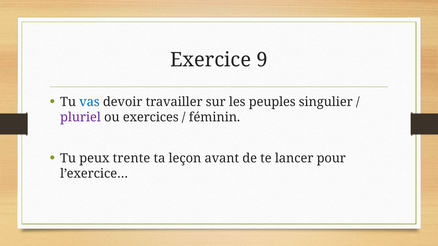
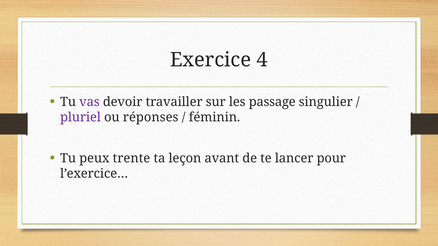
9: 9 -> 4 (262, 60)
vas colour: blue -> purple (89, 102)
peuples: peuples -> passage (272, 102)
exercices: exercices -> réponses (151, 117)
